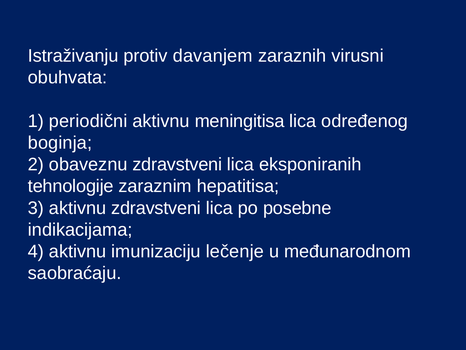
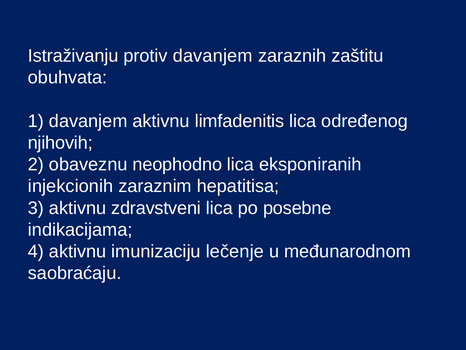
virusni: virusni -> zaštitu (358, 56)
1 periodični: periodični -> davanjem (88, 121)
meningitisa: meningitisa -> limfadenitis (240, 121)
boginja: boginja -> njihovih (60, 143)
obaveznu zdravstveni: zdravstveni -> neophodno (177, 164)
tehnologije: tehnologije -> injekcionih (71, 186)
